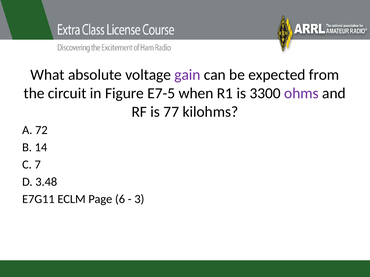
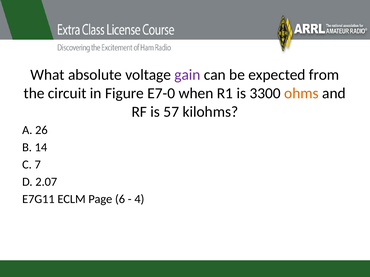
E7-5: E7-5 -> E7-0 (161, 94)
ohms colour: purple -> orange (302, 94)
77: 77 -> 57 (171, 112)
72: 72 -> 26 (41, 130)
3.48: 3.48 -> 2.07 (46, 182)
3: 3 -> 4 (139, 199)
